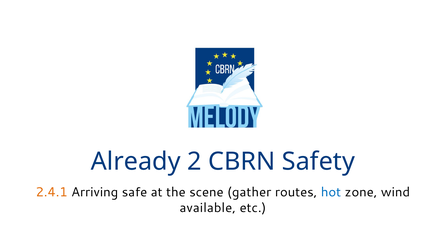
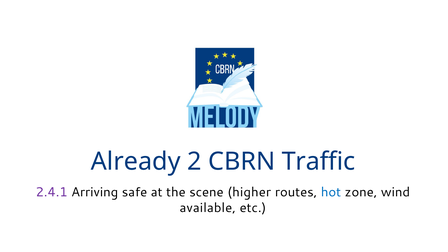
Safety: Safety -> Traffic (319, 162)
2.4.1 colour: orange -> purple (52, 192)
gather: gather -> higher (249, 192)
